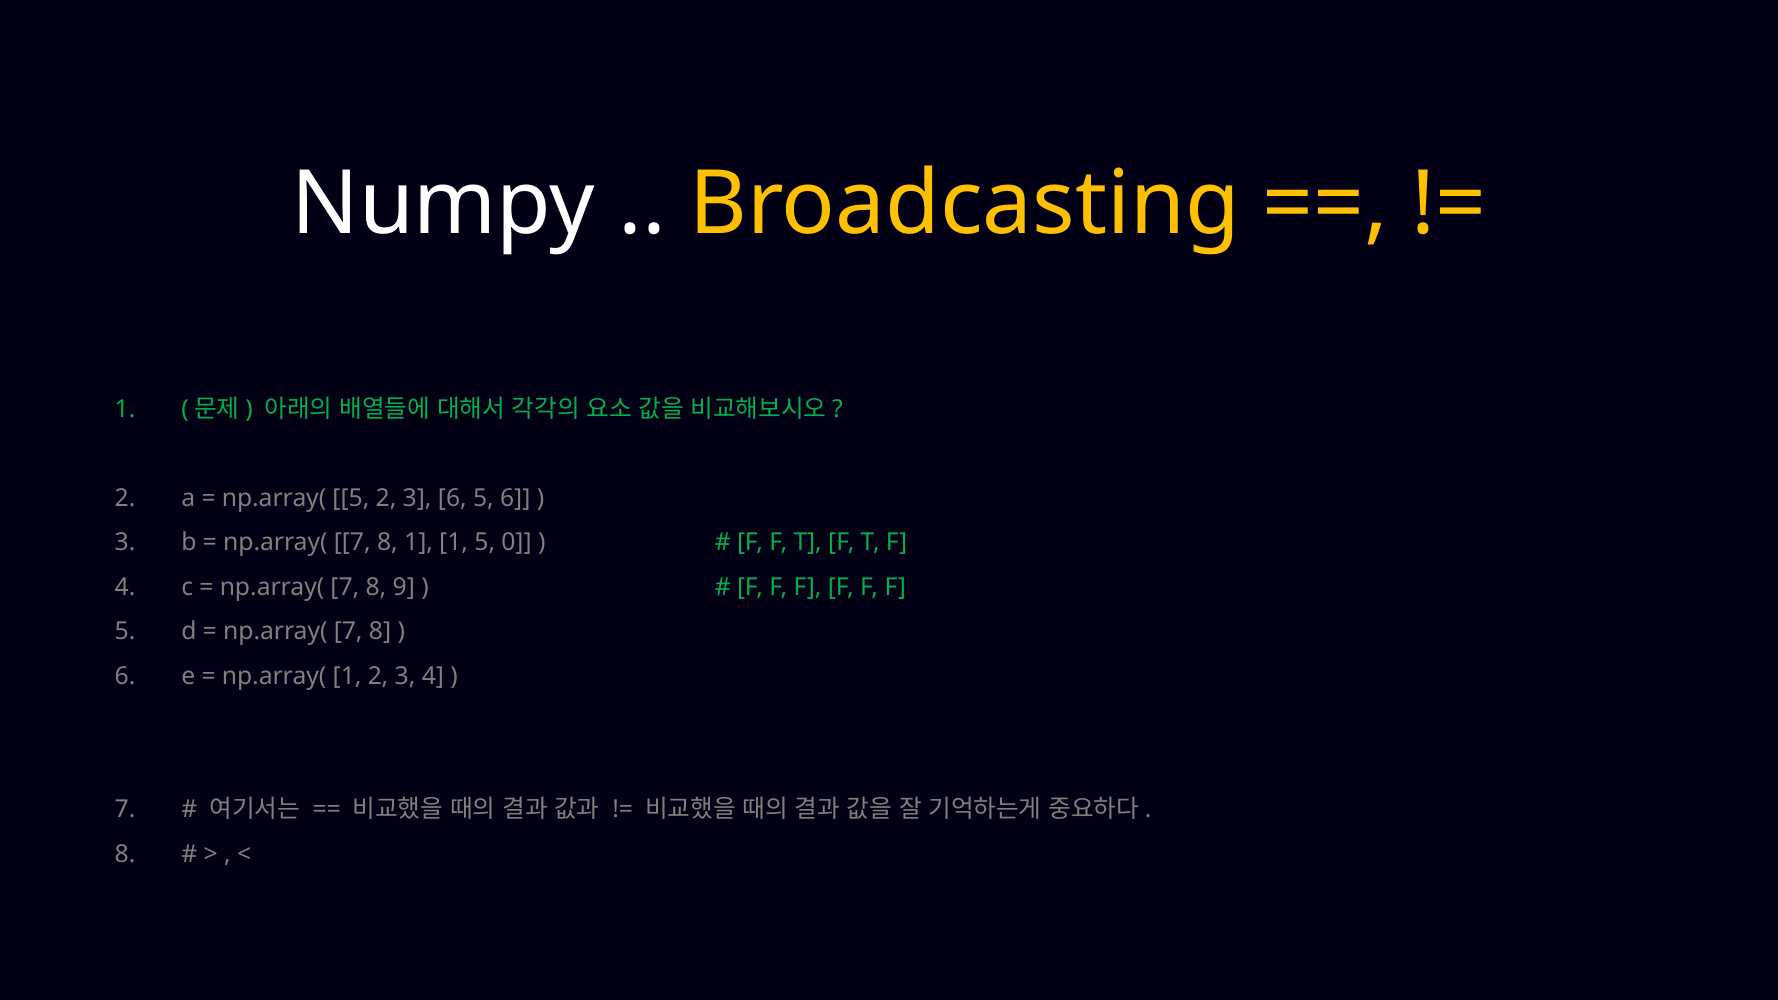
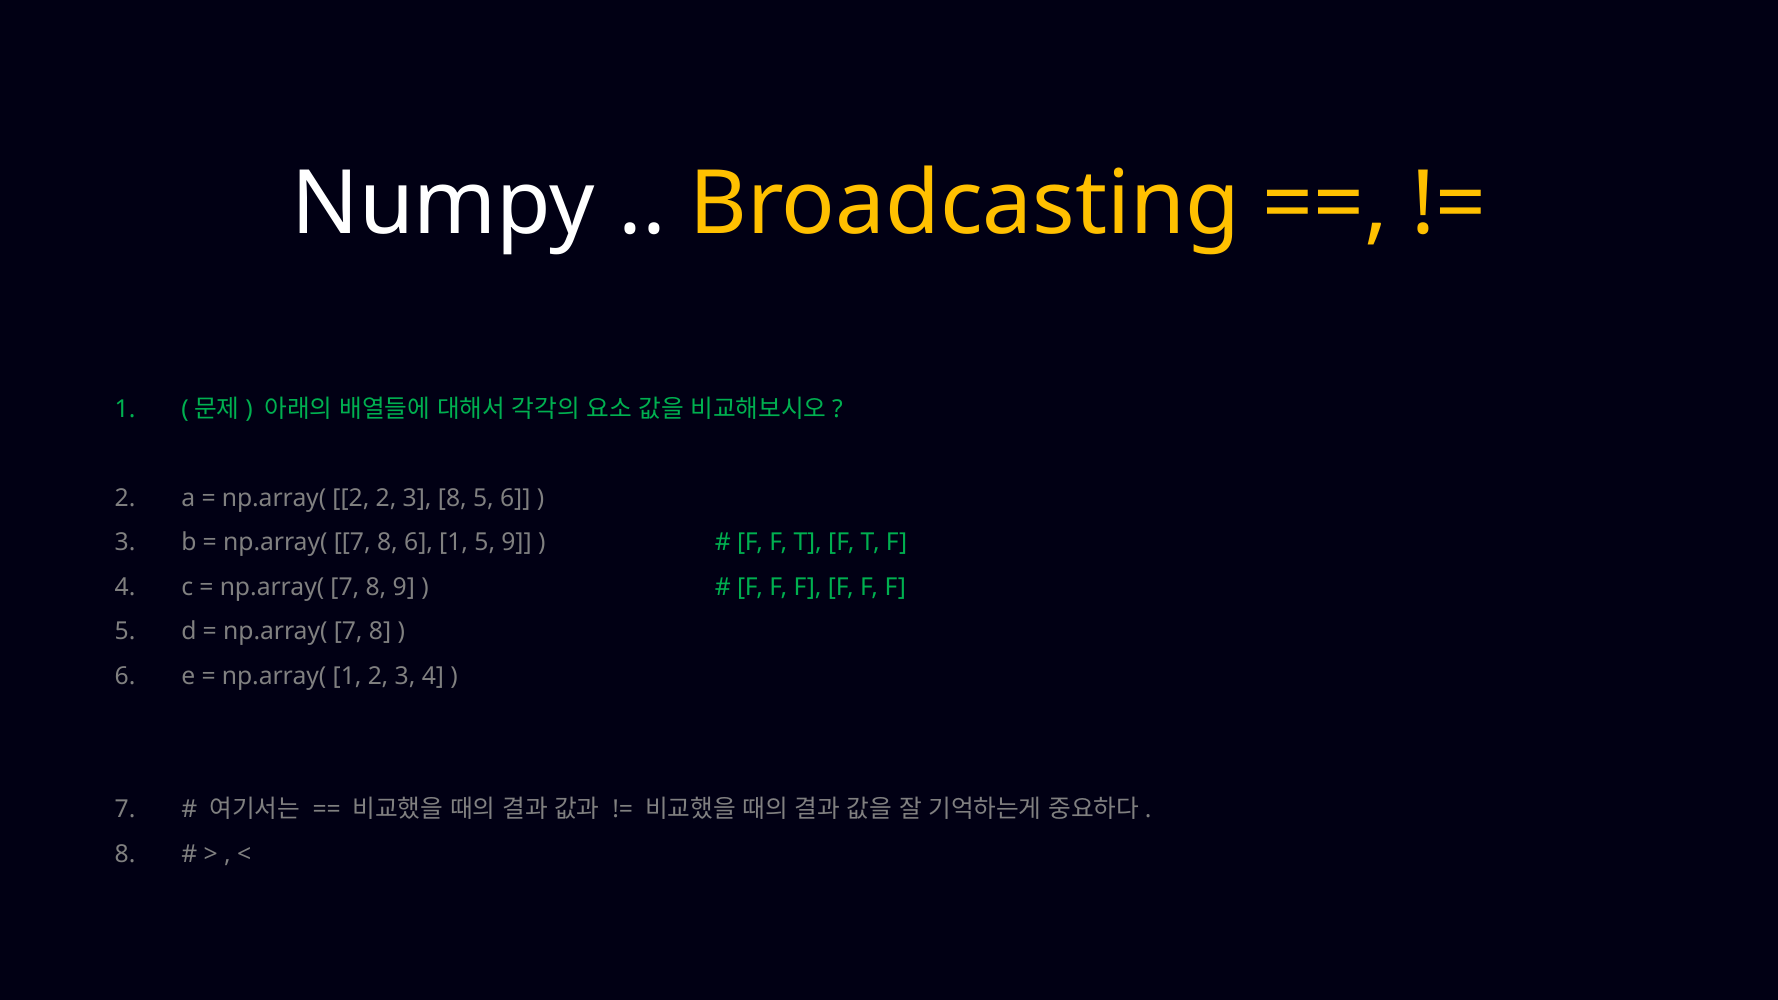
np.array( 5: 5 -> 2 (351, 498)
3 6: 6 -> 8 (452, 498)
8 1: 1 -> 6 (419, 543)
5 0: 0 -> 9 (517, 543)
